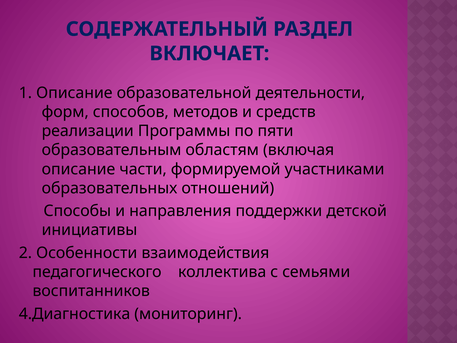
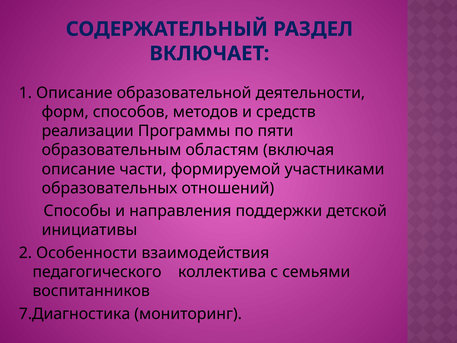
4.Диагностика: 4.Диагностика -> 7.Диагностика (75, 314)
